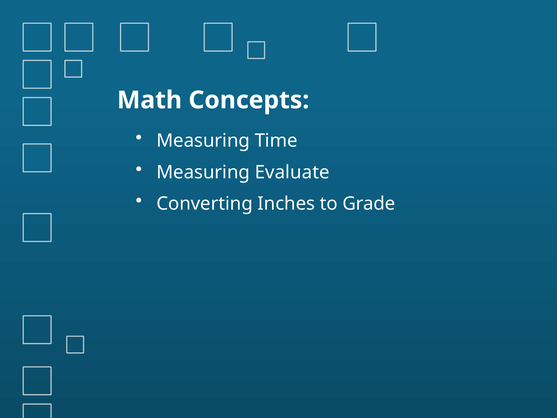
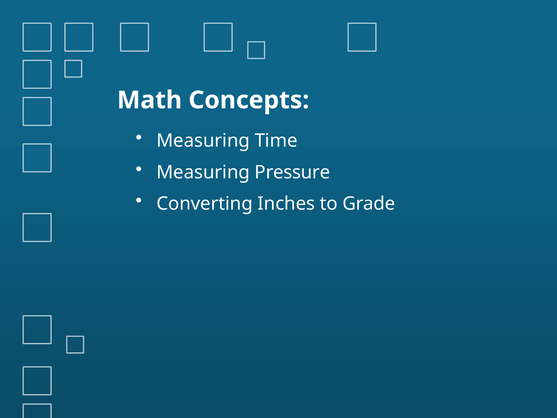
Evaluate: Evaluate -> Pressure (292, 172)
